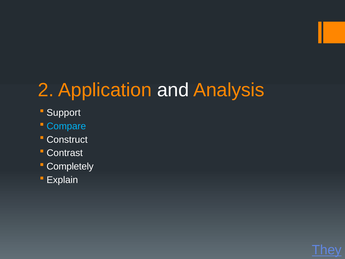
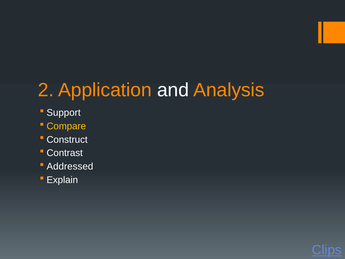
Compare colour: light blue -> yellow (66, 126)
Completely: Completely -> Addressed (70, 166)
They: They -> Clips (327, 250)
